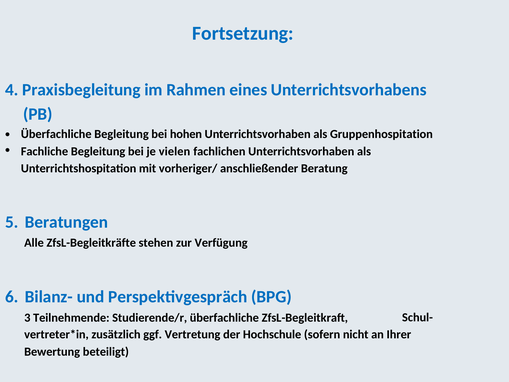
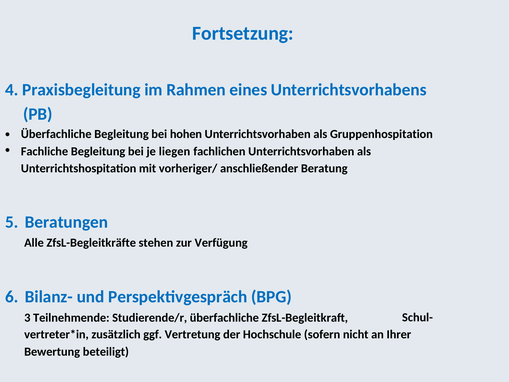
vielen: vielen -> liegen (175, 151)
